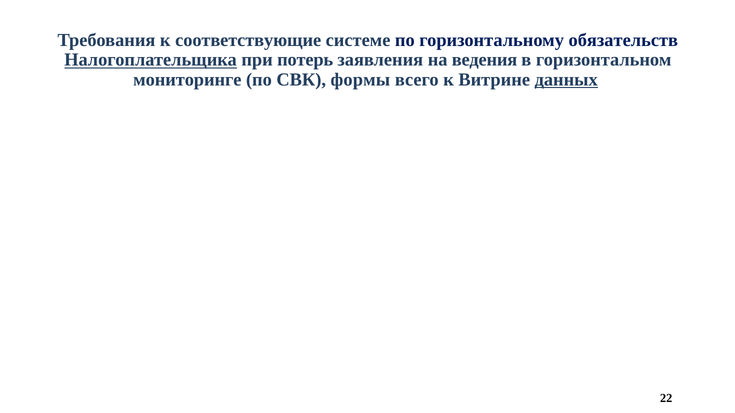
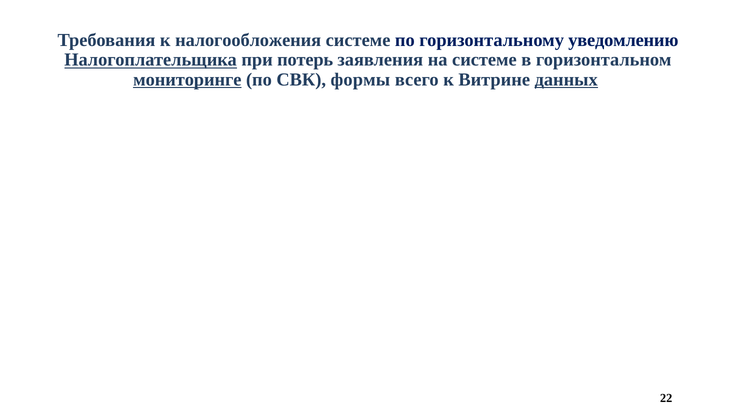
соответствующие: соответствующие -> налогообложения (248, 40)
обязательств: обязательств -> уведомлению (623, 40)
на ведения: ведения -> системе (484, 60)
мониторинге underline: none -> present (187, 80)
